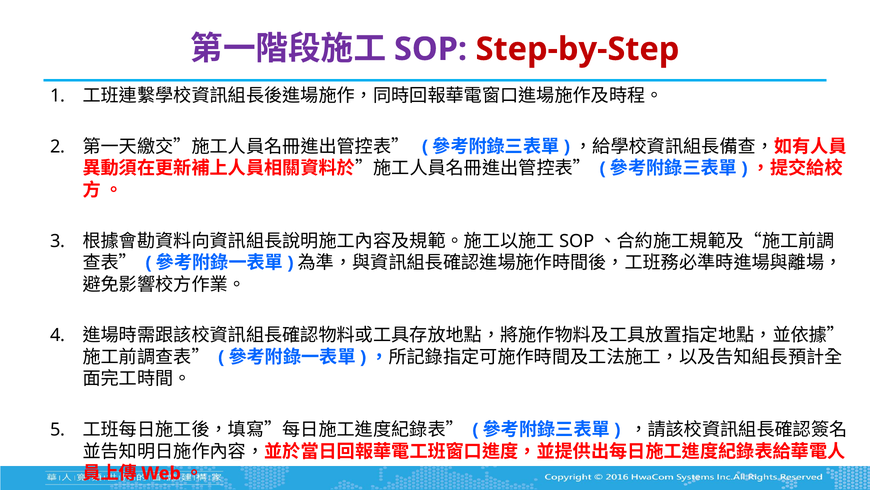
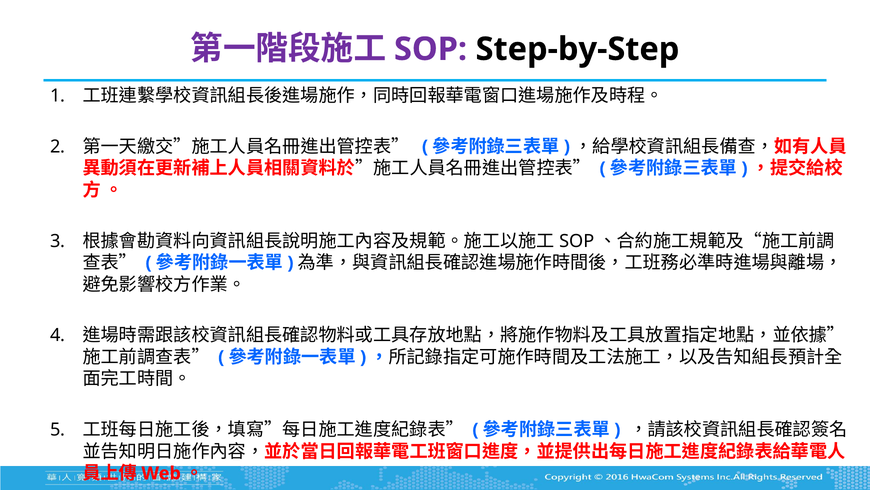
Step-by-Step colour: red -> black (577, 49)
